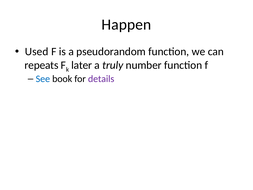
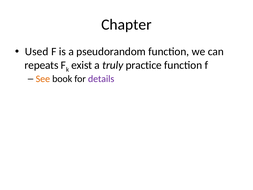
Happen: Happen -> Chapter (126, 24)
later: later -> exist (82, 65)
number: number -> practice (144, 65)
See colour: blue -> orange (43, 79)
